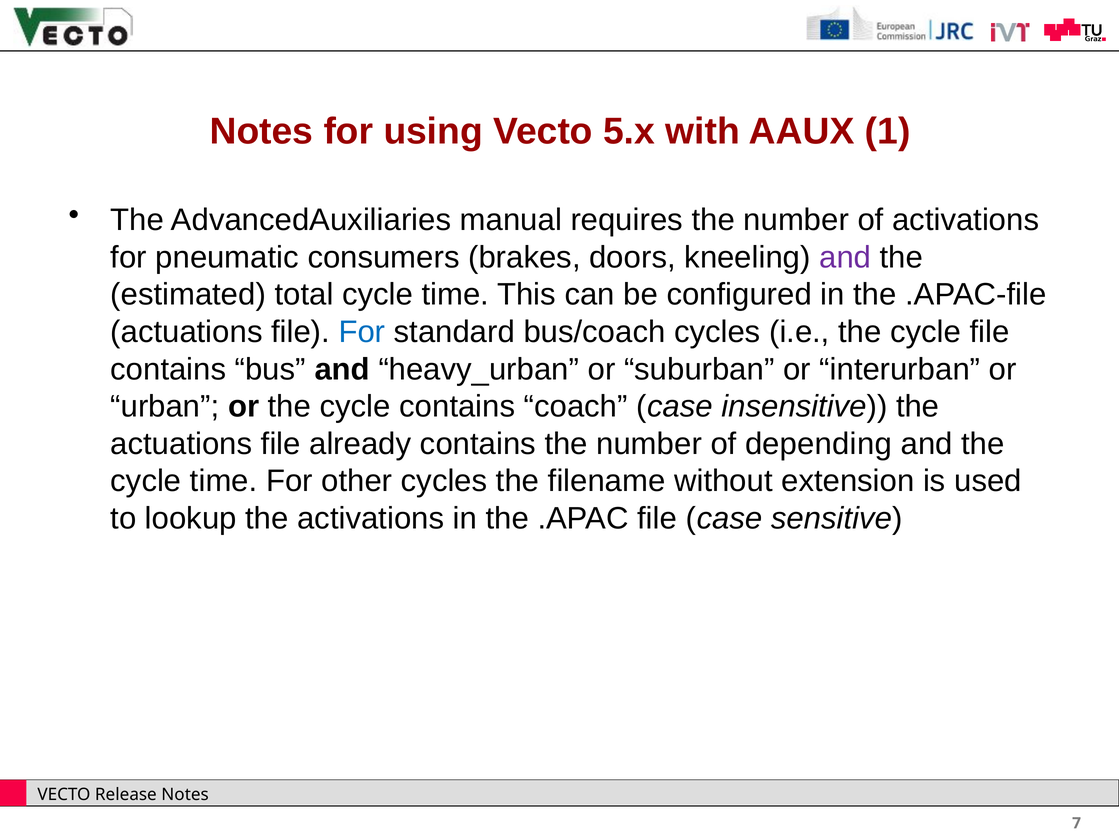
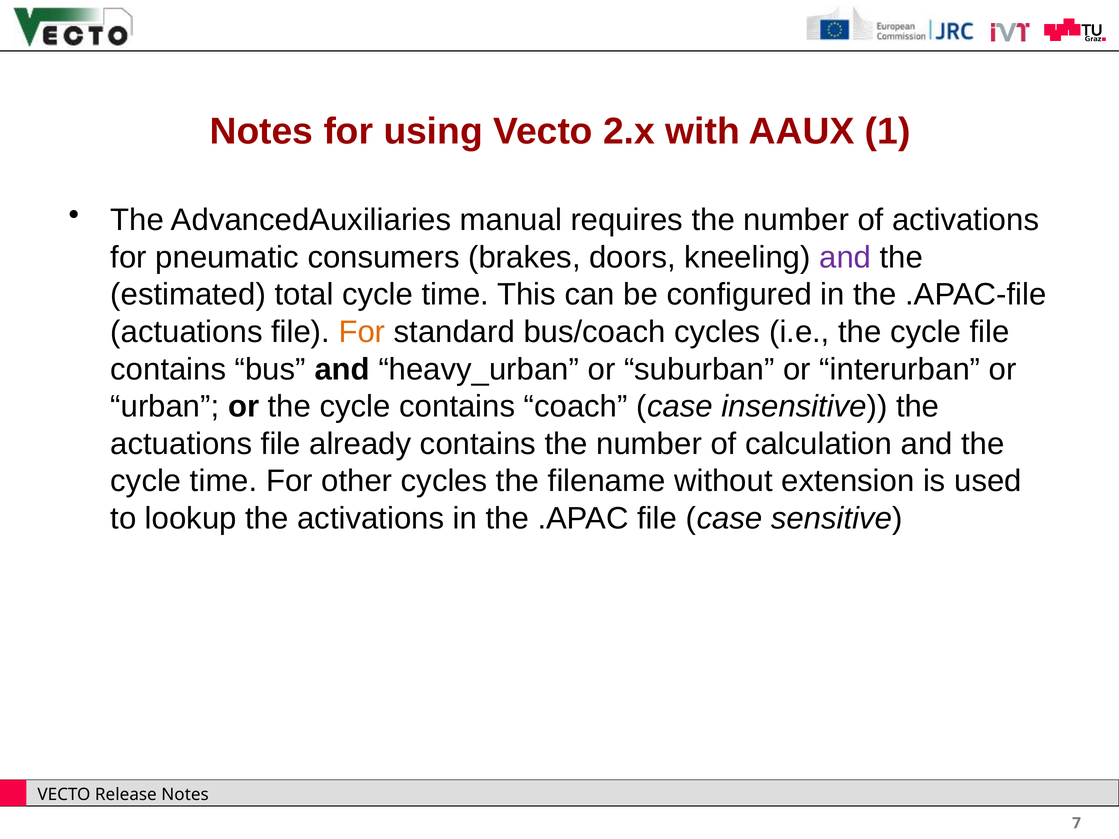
5.x: 5.x -> 2.x (629, 132)
For colour: blue -> orange (362, 332)
depending: depending -> calculation (819, 444)
